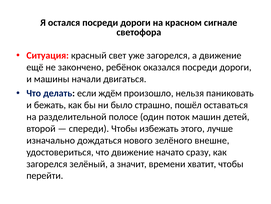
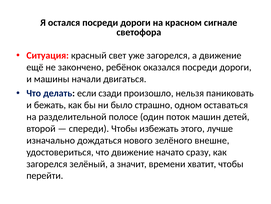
ждём: ждём -> сзади (110, 93)
пошёл: пошёл -> одном (188, 105)
